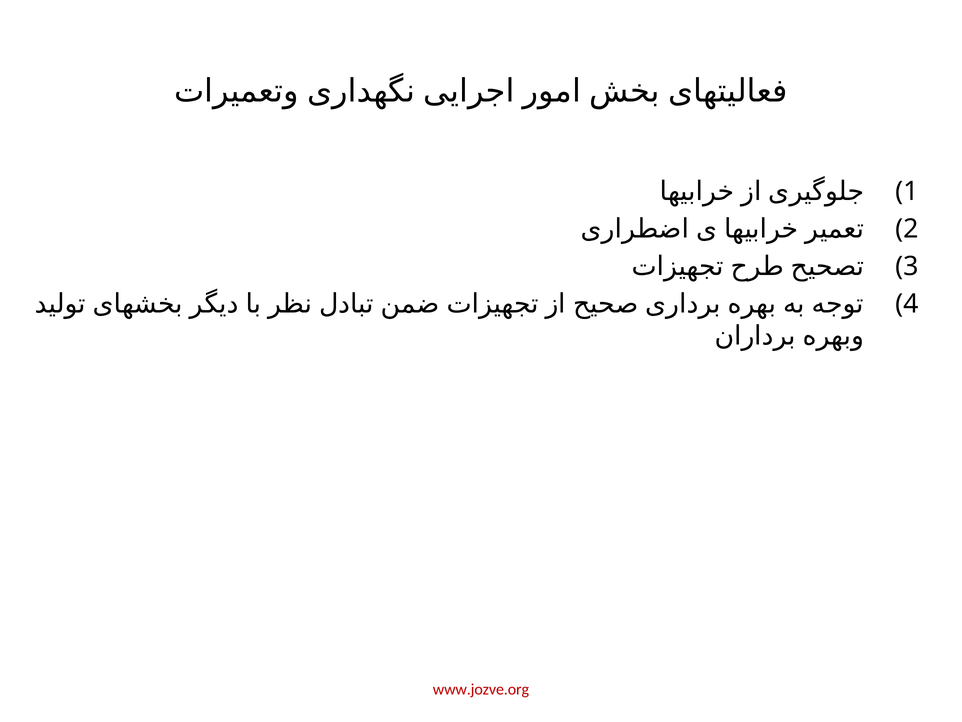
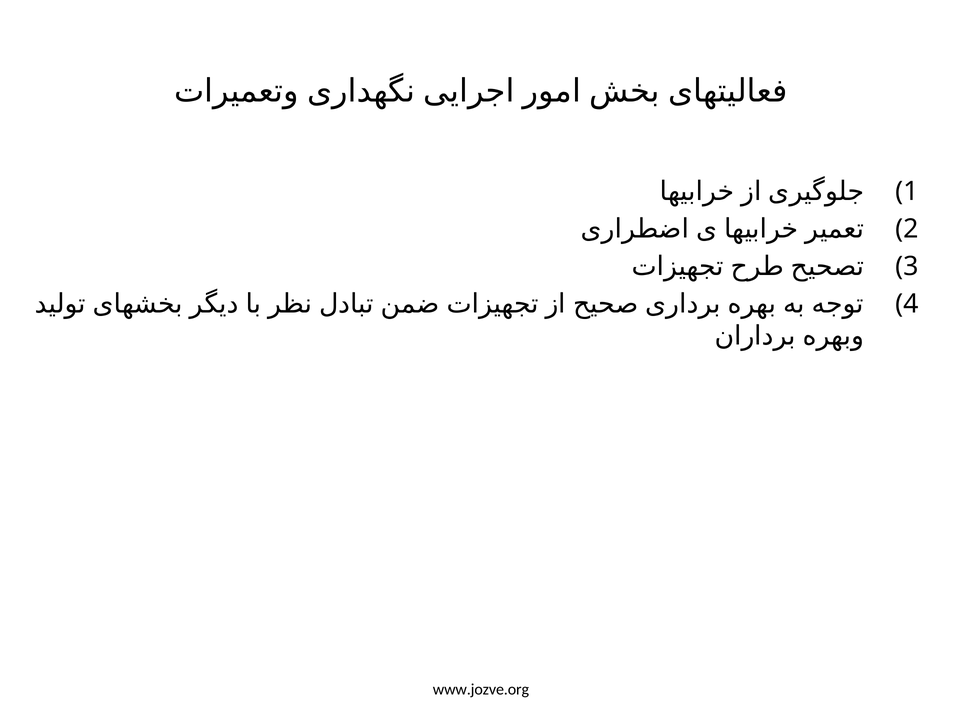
www.jozve.org colour: red -> black (481, 689)
